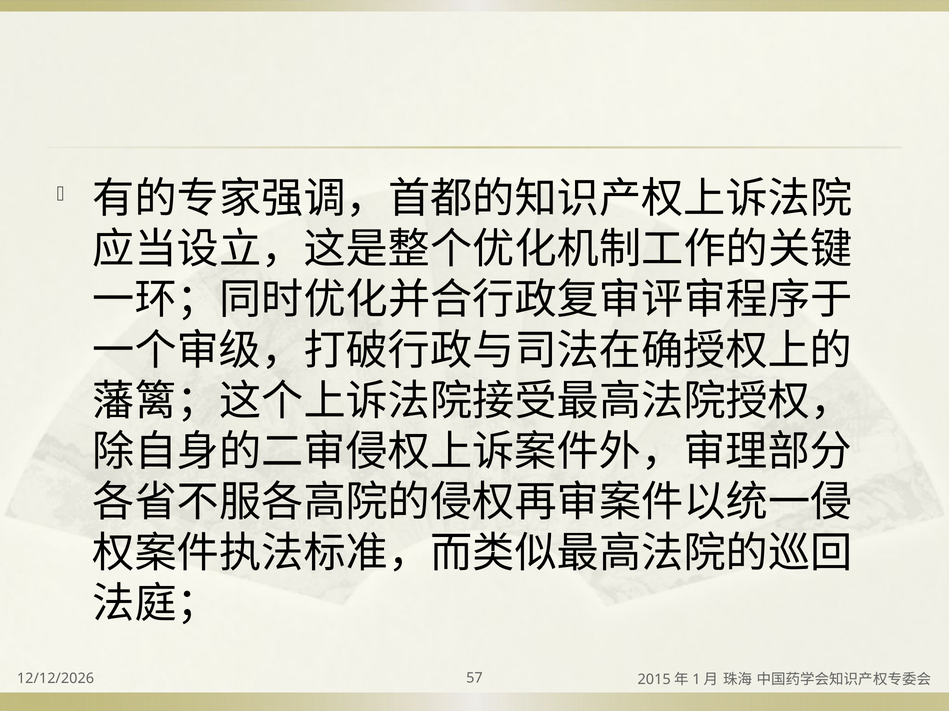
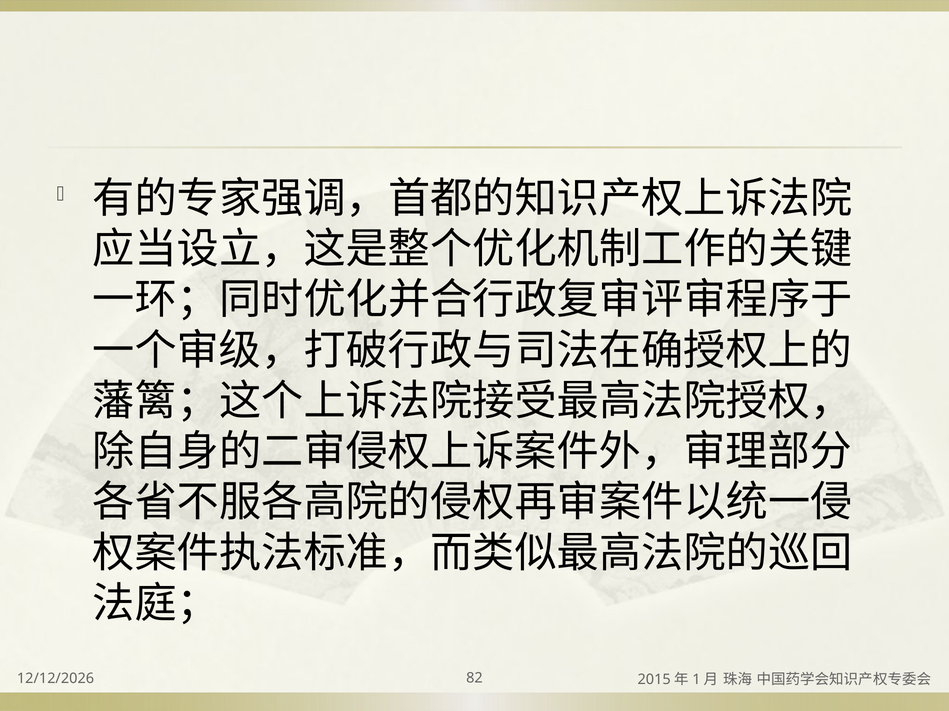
57: 57 -> 82 (474, 679)
